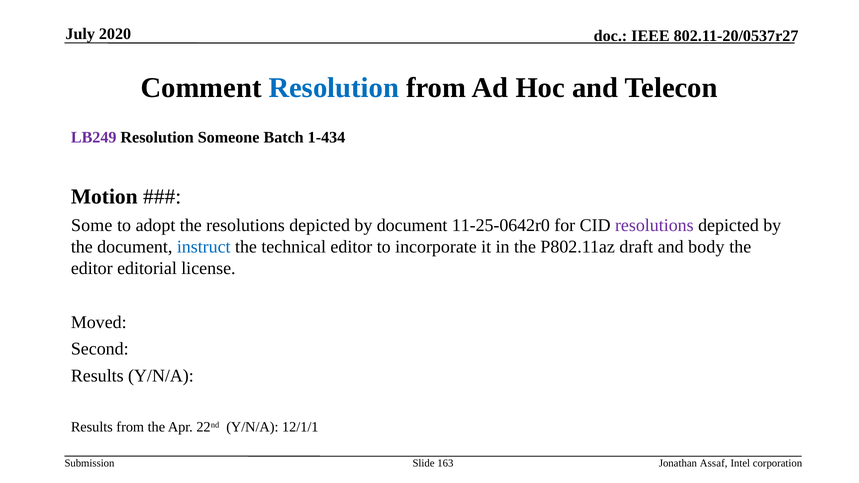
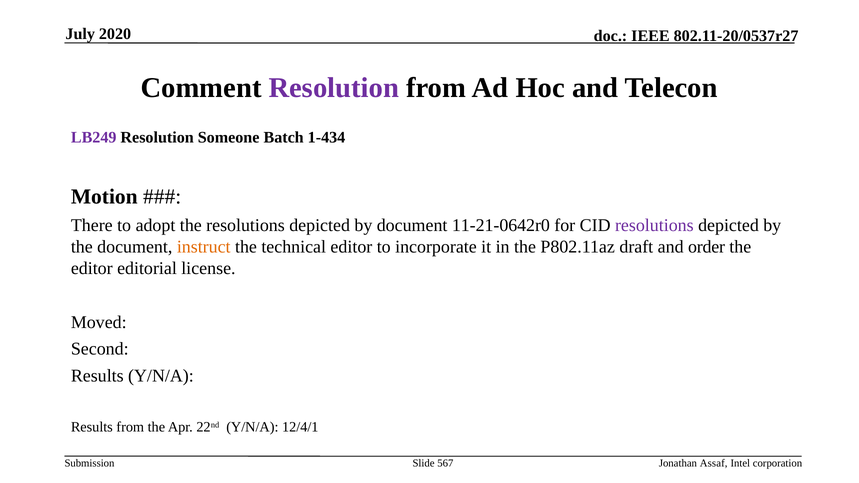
Resolution colour: blue -> purple (334, 88)
Some: Some -> There (92, 226)
11-25-0642r0: 11-25-0642r0 -> 11-21-0642r0 (501, 226)
instruct colour: blue -> orange (204, 247)
body: body -> order (707, 247)
12/1/1: 12/1/1 -> 12/4/1 (300, 427)
163: 163 -> 567 (445, 463)
